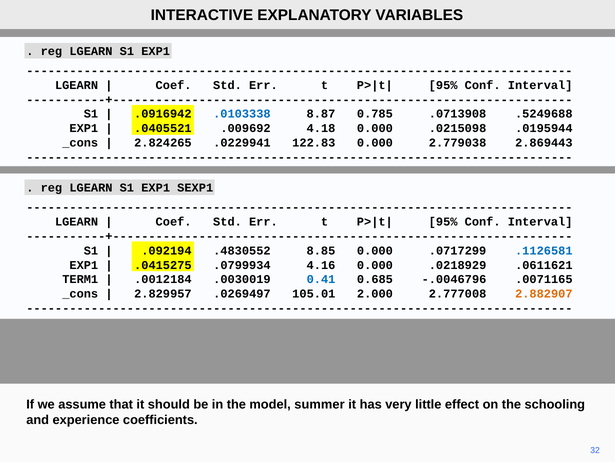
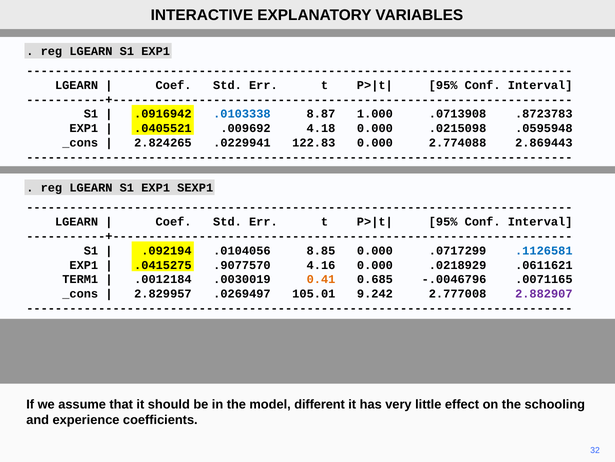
0.785: 0.785 -> 1.000 (375, 114)
.5249688: .5249688 -> .8723783 (544, 114)
.0195944: .0195944 -> .0595948 (544, 128)
2.779038: 2.779038 -> 2.774088 (458, 142)
.4830552: .4830552 -> .0104056 (242, 250)
.0799934: .0799934 -> .9077570 (242, 265)
0.41 colour: blue -> orange (321, 279)
2.000: 2.000 -> 9.242 (375, 293)
2.882907 colour: orange -> purple (544, 293)
summer: summer -> different (320, 404)
